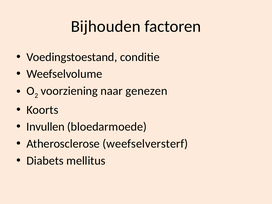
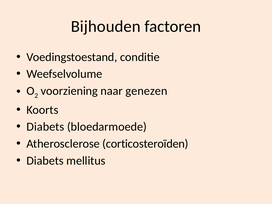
Invullen: Invullen -> Diabets (45, 127)
weefselversterf: weefselversterf -> corticosteroïden (145, 144)
